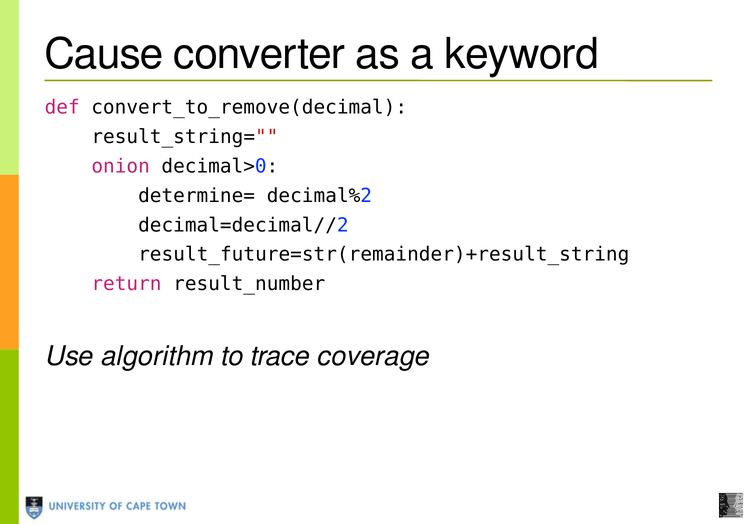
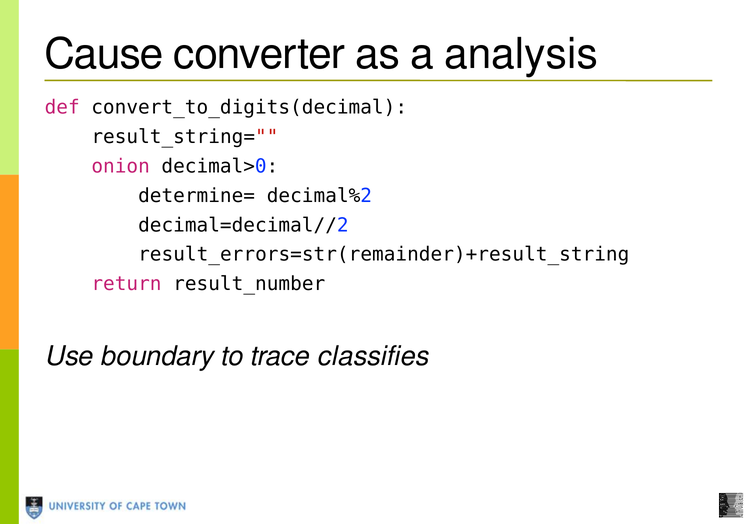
keyword: keyword -> analysis (521, 54)
convert_to_remove(decimal: convert_to_remove(decimal -> convert_to_digits(decimal (249, 107)
result_future=str(remainder)+result_string: result_future=str(remainder)+result_string -> result_errors=str(remainder)+result_string (384, 254)
algorithm: algorithm -> boundary (156, 356)
coverage: coverage -> classifies (372, 356)
